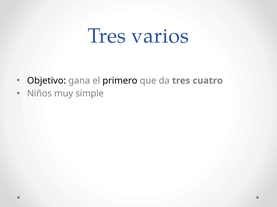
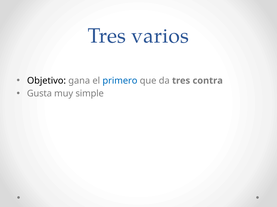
primero colour: black -> blue (120, 81)
cuatro: cuatro -> contra (208, 81)
Niños: Niños -> Gusta (39, 94)
